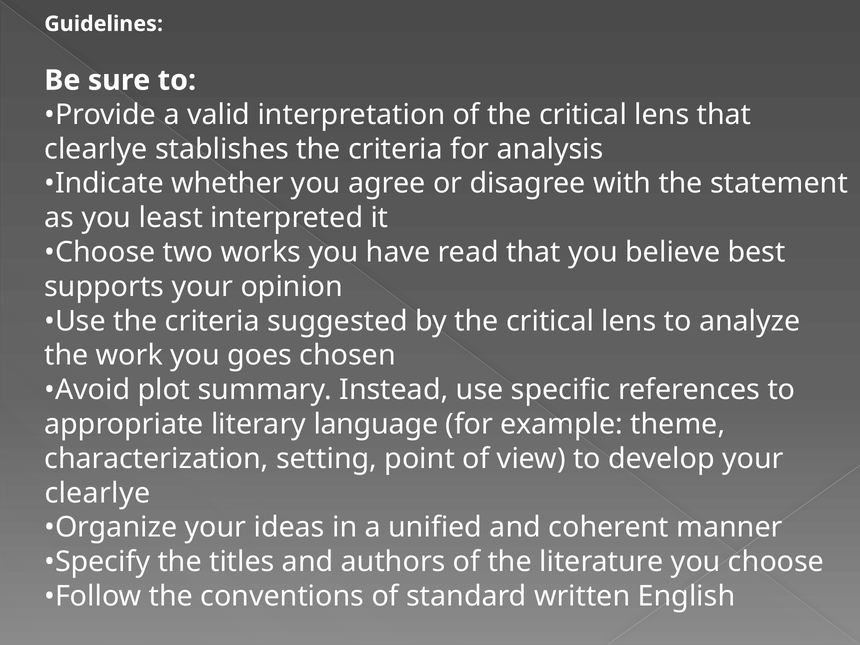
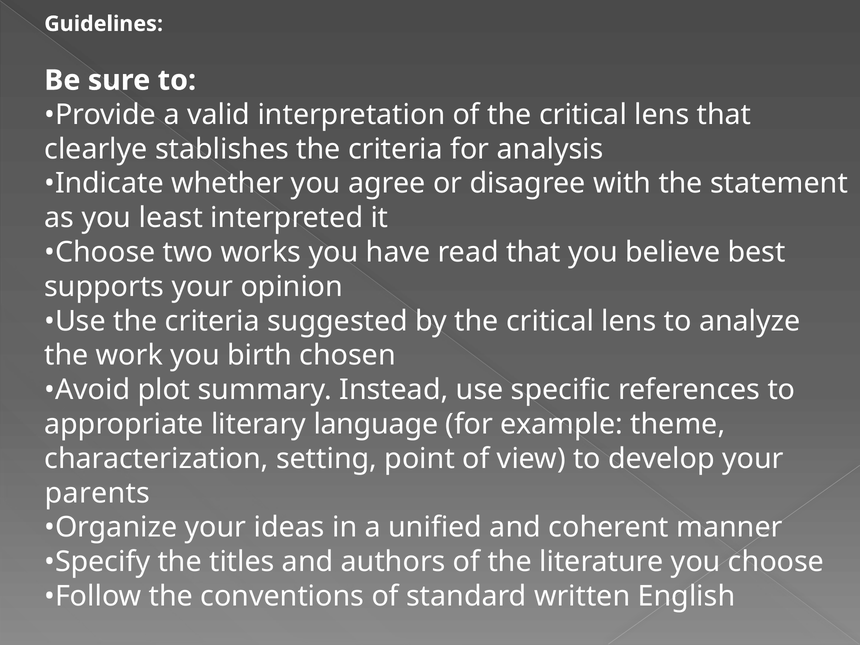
goes: goes -> birth (260, 355)
clearlye: clearlye -> parents (97, 493)
